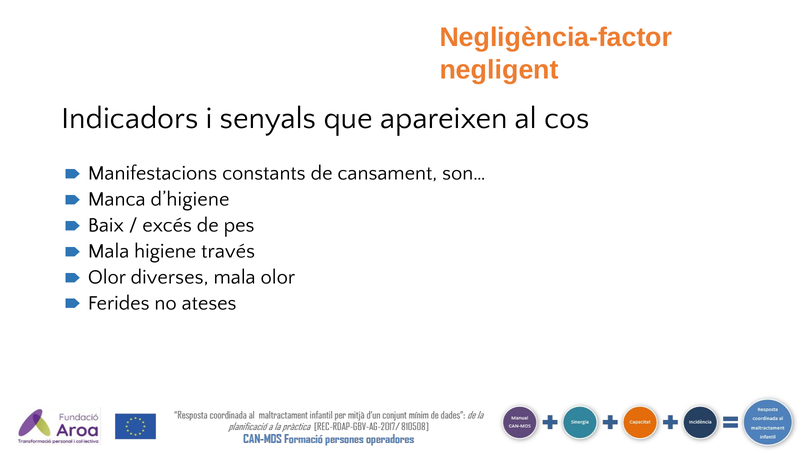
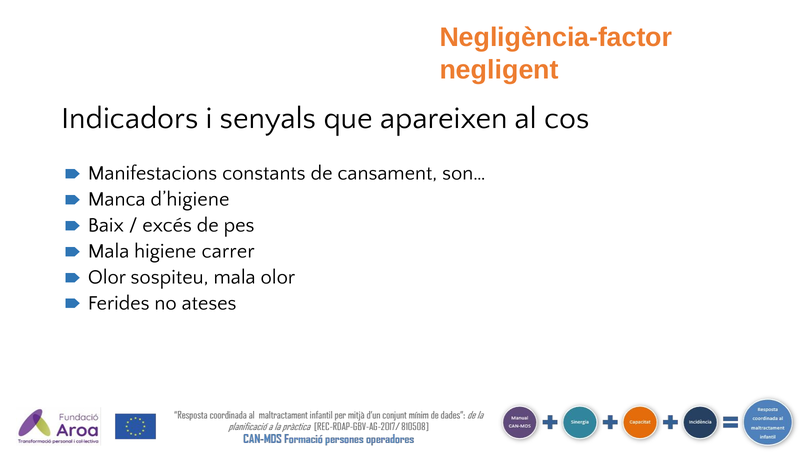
través: través -> carrer (228, 251)
diverses: diverses -> sospiteu (170, 277)
